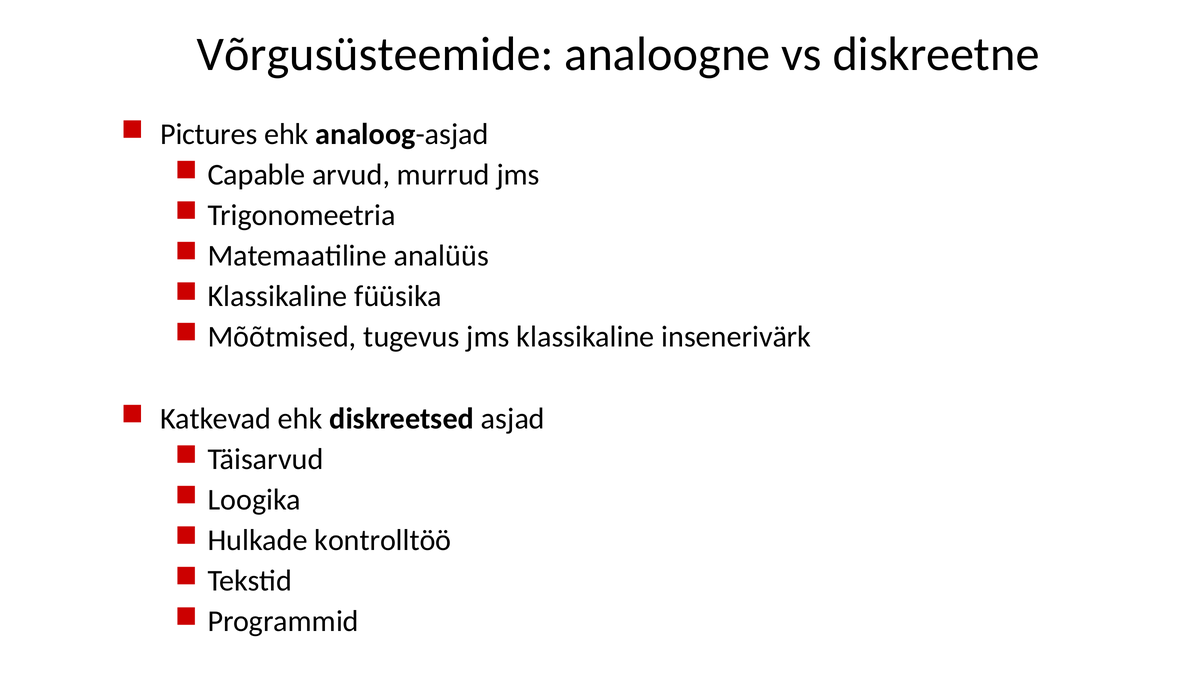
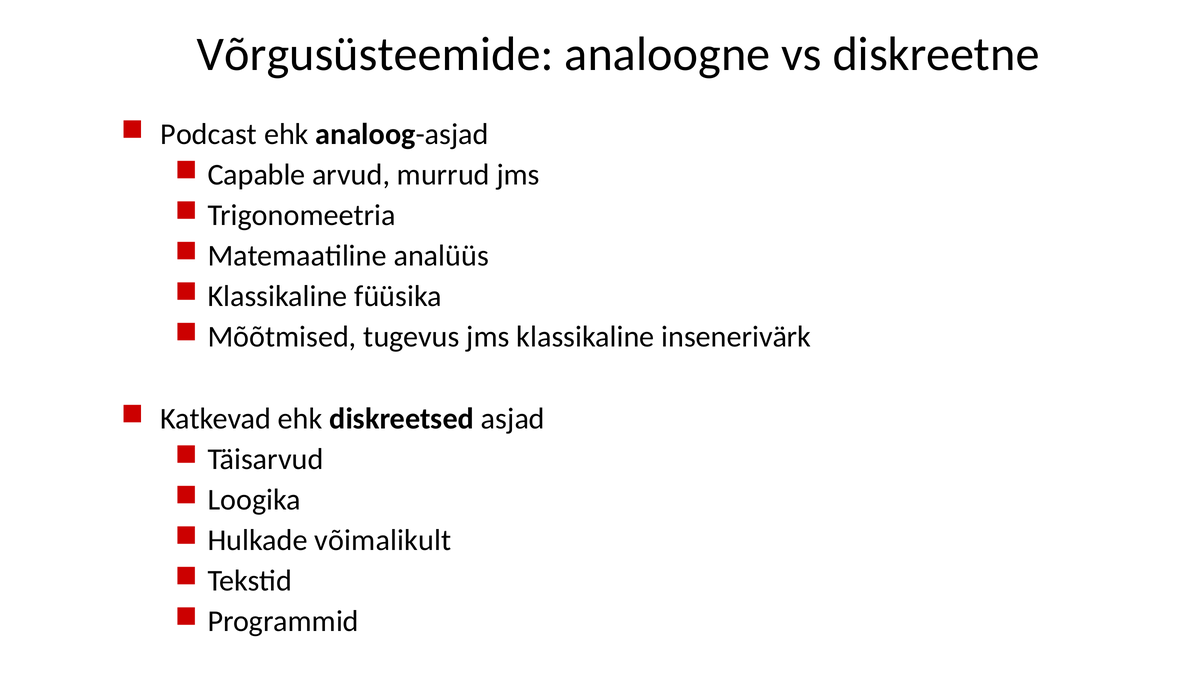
Pictures: Pictures -> Podcast (209, 134)
kontrolltöö: kontrolltöö -> võimalikult (383, 540)
